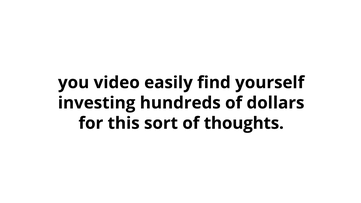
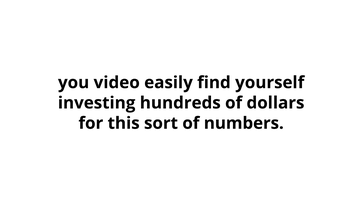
thoughts: thoughts -> numbers (244, 123)
